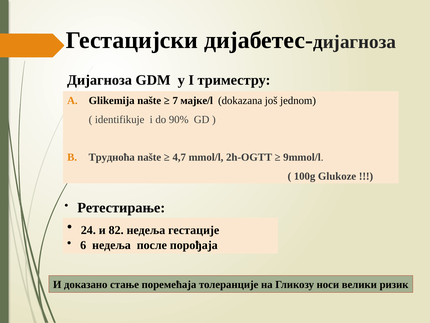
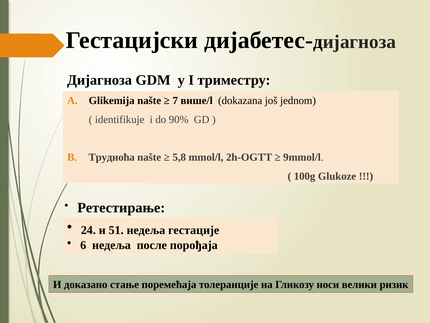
мајке/l: мајке/l -> више/l (197, 100)
4,7: 4,7 -> 5,8 (179, 157)
82: 82 -> 51 (116, 230)
